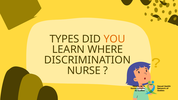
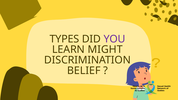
YOU colour: orange -> purple (114, 39)
WHERE: WHERE -> MIGHT (105, 50)
NURSE: NURSE -> BELIEF (84, 71)
